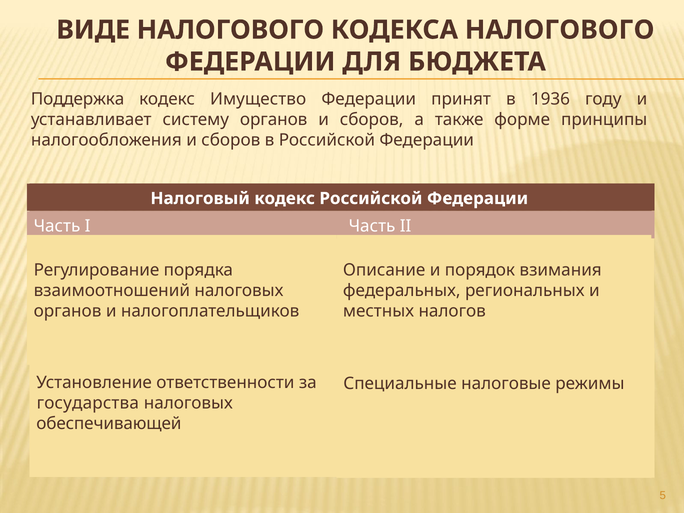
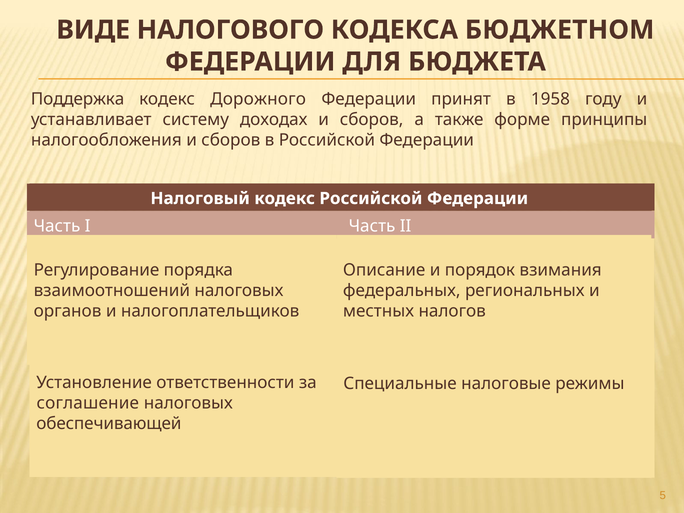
КОДЕКСА НАЛОГОВОГО: НАЛОГОВОГО -> БЮДЖЕТНОМ (560, 30)
Имущество: Имущество -> Дорожного (258, 99)
1936: 1936 -> 1958 (550, 99)
систему органов: органов -> доходах (274, 119)
государства: государства -> соглашение (88, 403)
